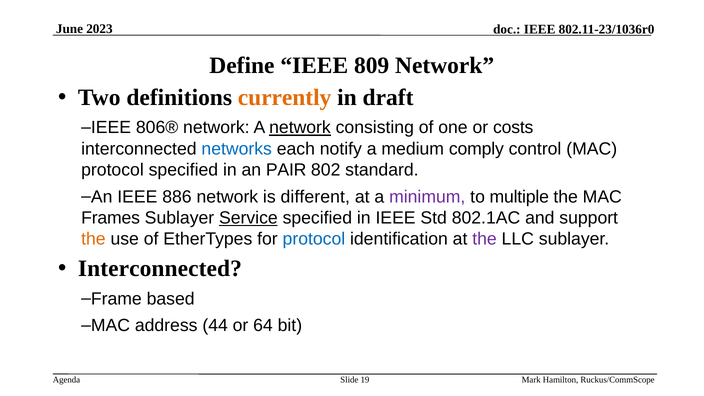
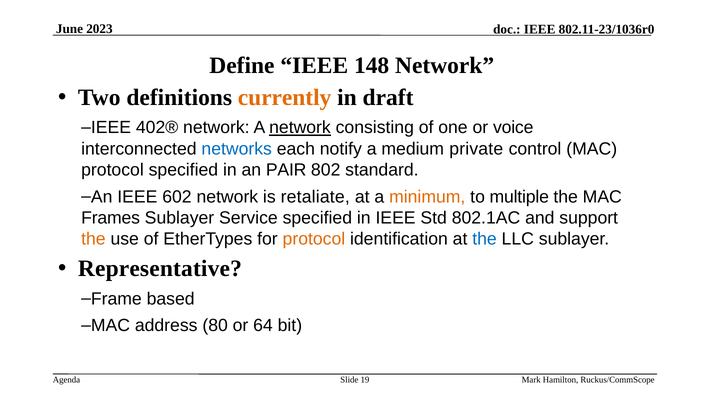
809: 809 -> 148 (372, 65)
806®: 806® -> 402® (157, 128)
costs: costs -> voice (513, 128)
comply: comply -> private (476, 149)
886: 886 -> 602 (177, 197)
different: different -> retaliate (315, 197)
minimum colour: purple -> orange (427, 197)
Service underline: present -> none (248, 218)
protocol colour: blue -> orange (314, 239)
the colour: purple -> blue (484, 239)
Interconnected: Interconnected -> Representative (160, 269)
44: 44 -> 80 (215, 326)
